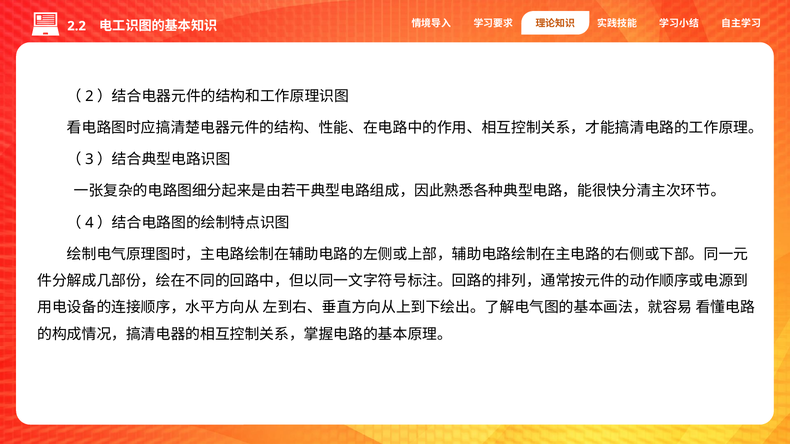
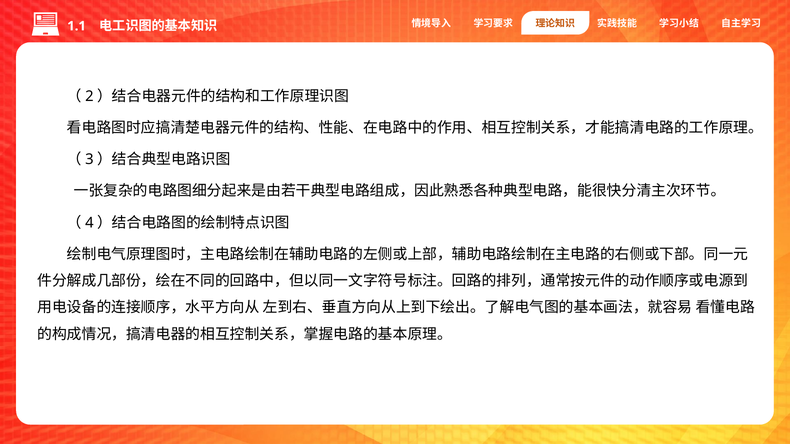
2.2: 2.2 -> 1.1 (77, 26)
